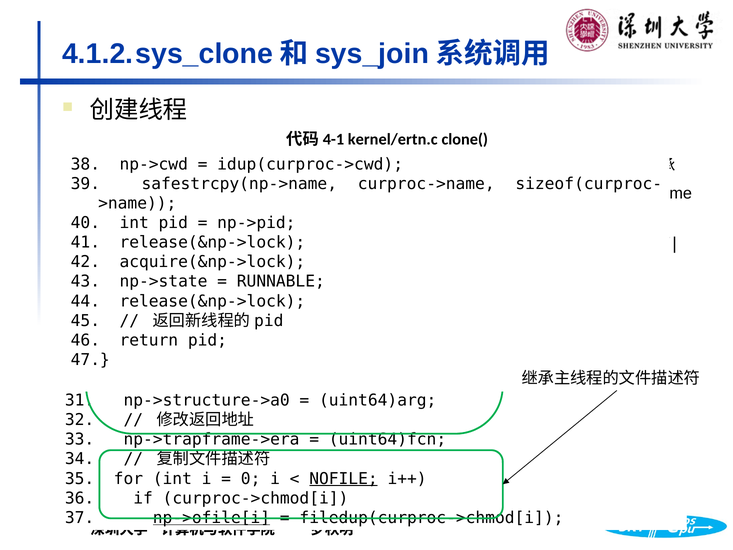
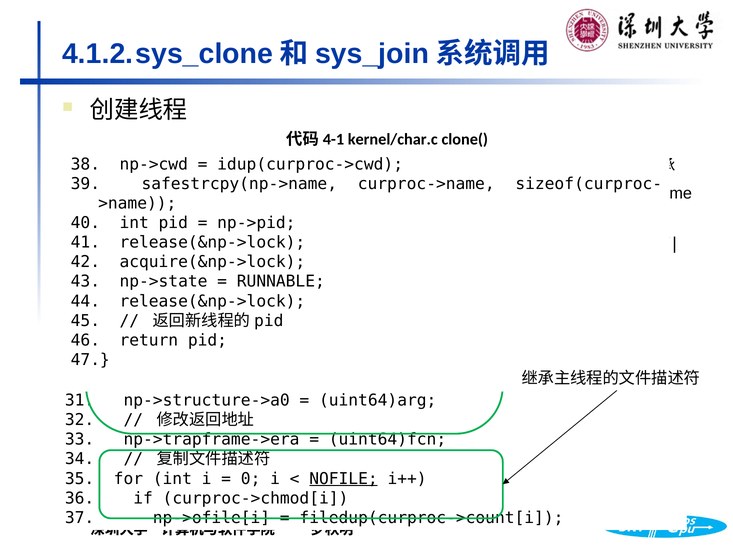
kernel/ertn.c: kernel/ertn.c -> kernel/char.c (393, 139)
np->ofile[i underline: present -> none (211, 518)
filedup(curproc->chmod[i: filedup(curproc->chmod[i -> filedup(curproc->count[i (431, 518)
